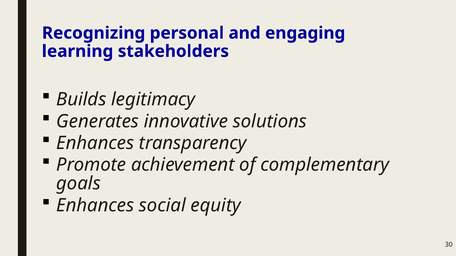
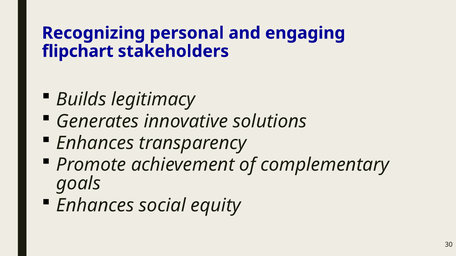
learning: learning -> flipchart (78, 51)
